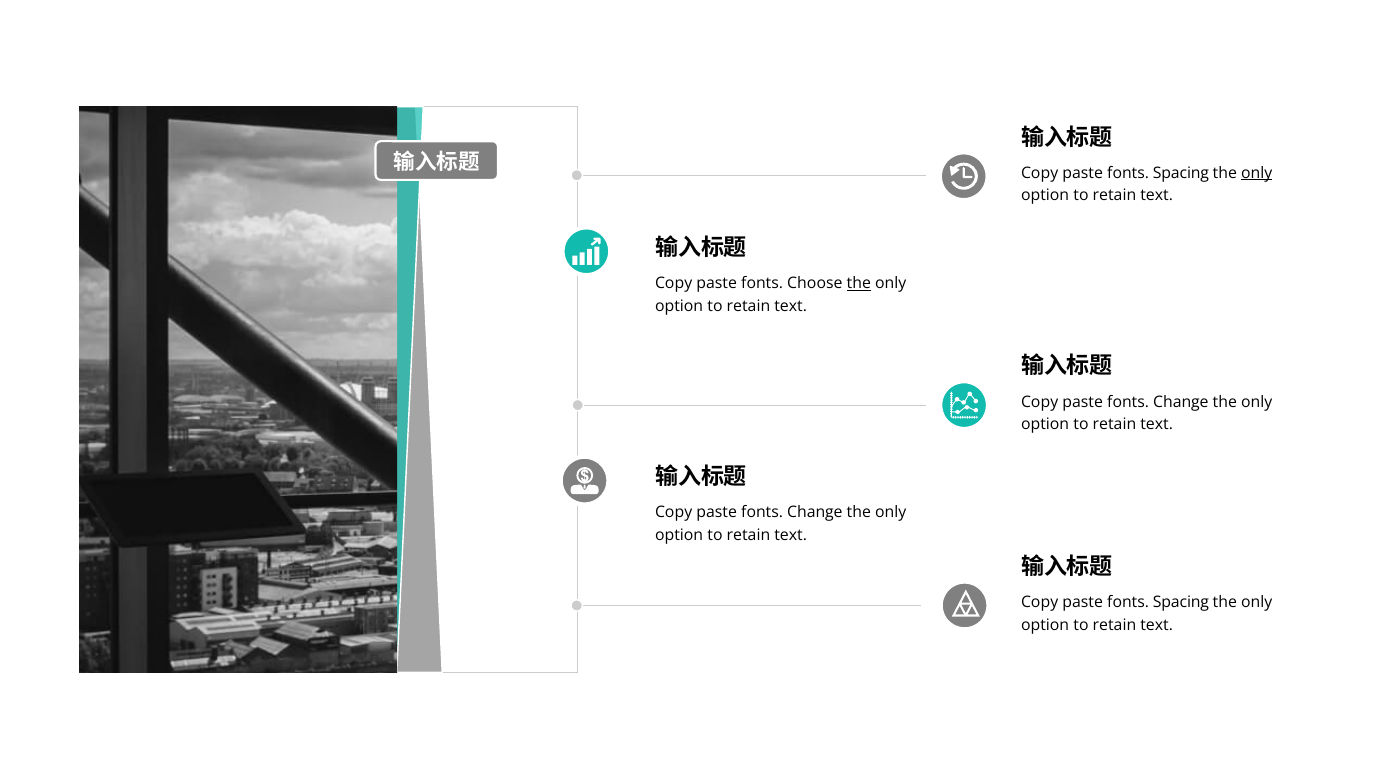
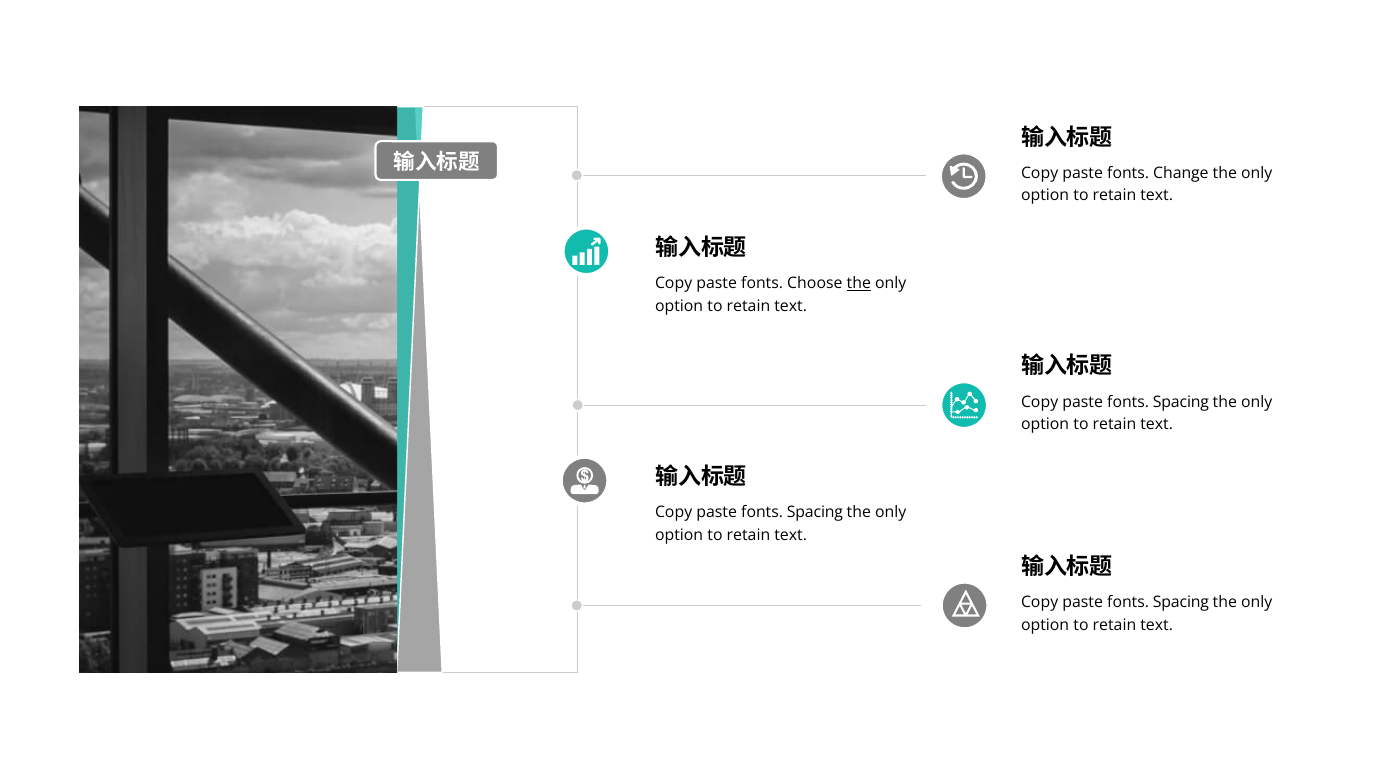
Spacing: Spacing -> Change (1181, 173)
only underline: present -> none (1257, 173)
Change: Change -> Spacing (1181, 402)
Change: Change -> Spacing (815, 513)
